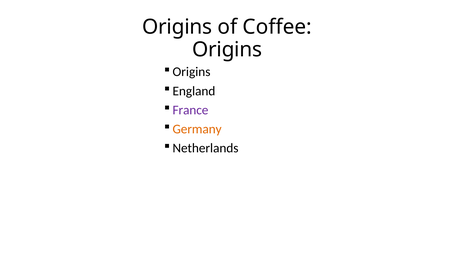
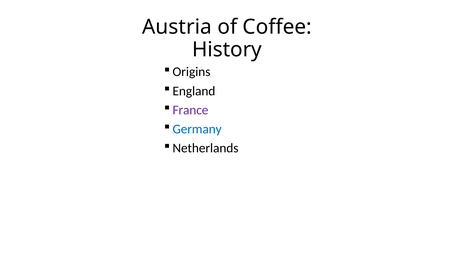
Origins: Origins -> Austria (177, 27)
Origins: Origins -> History (227, 49)
Germany colour: orange -> blue (197, 129)
